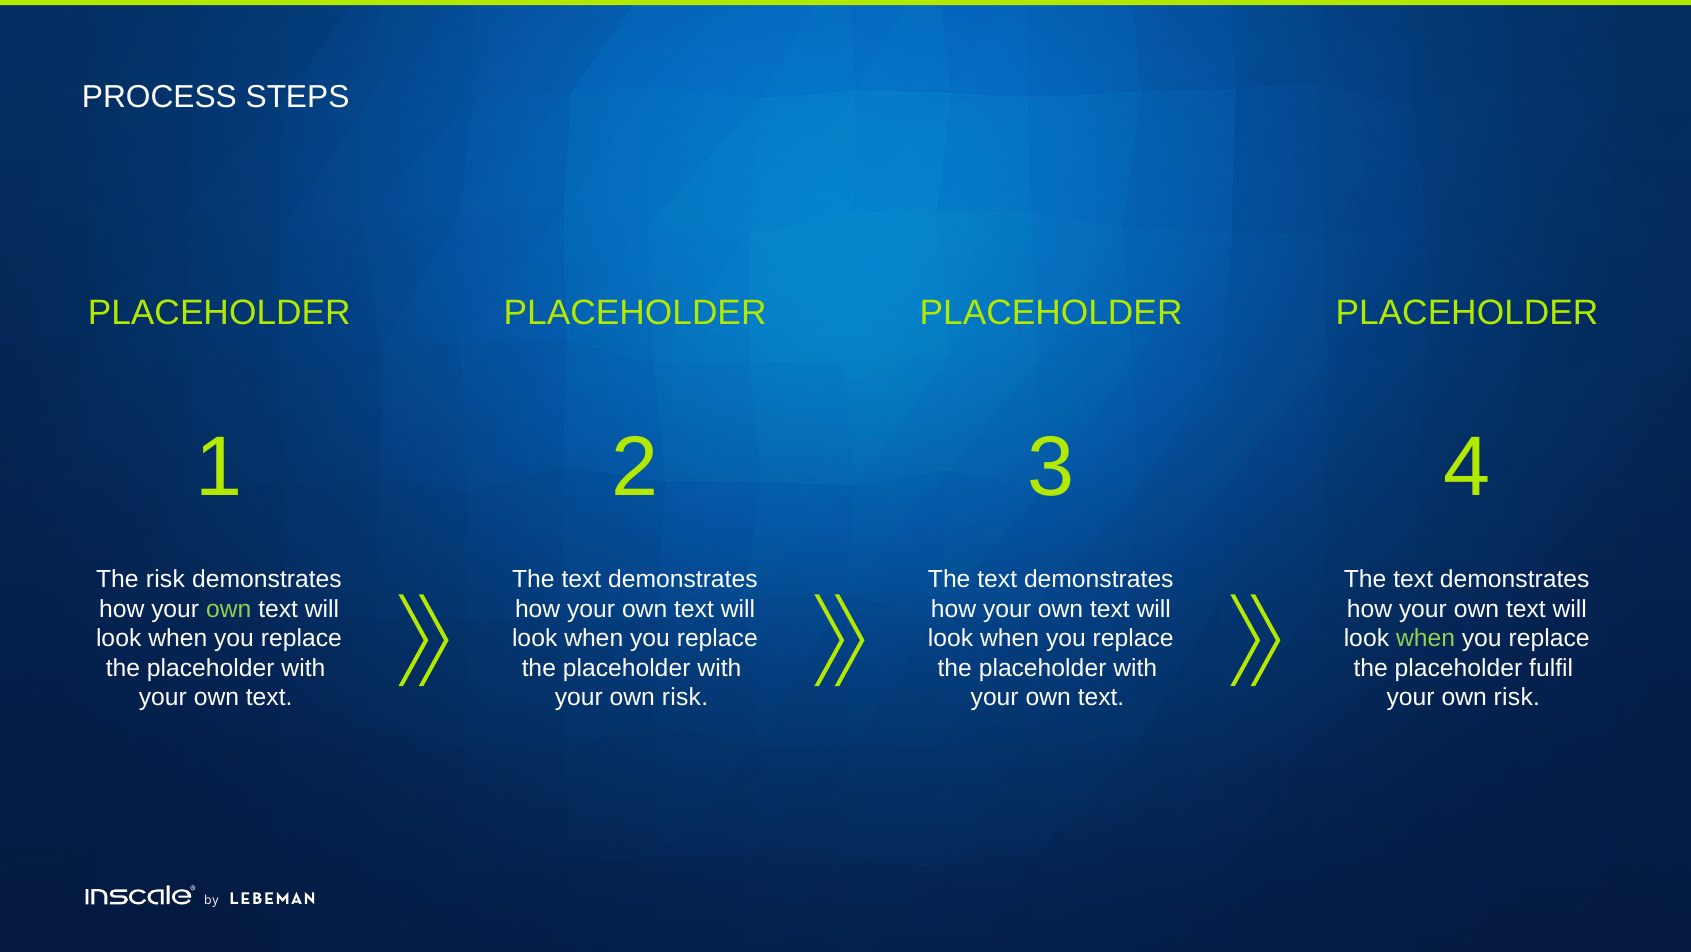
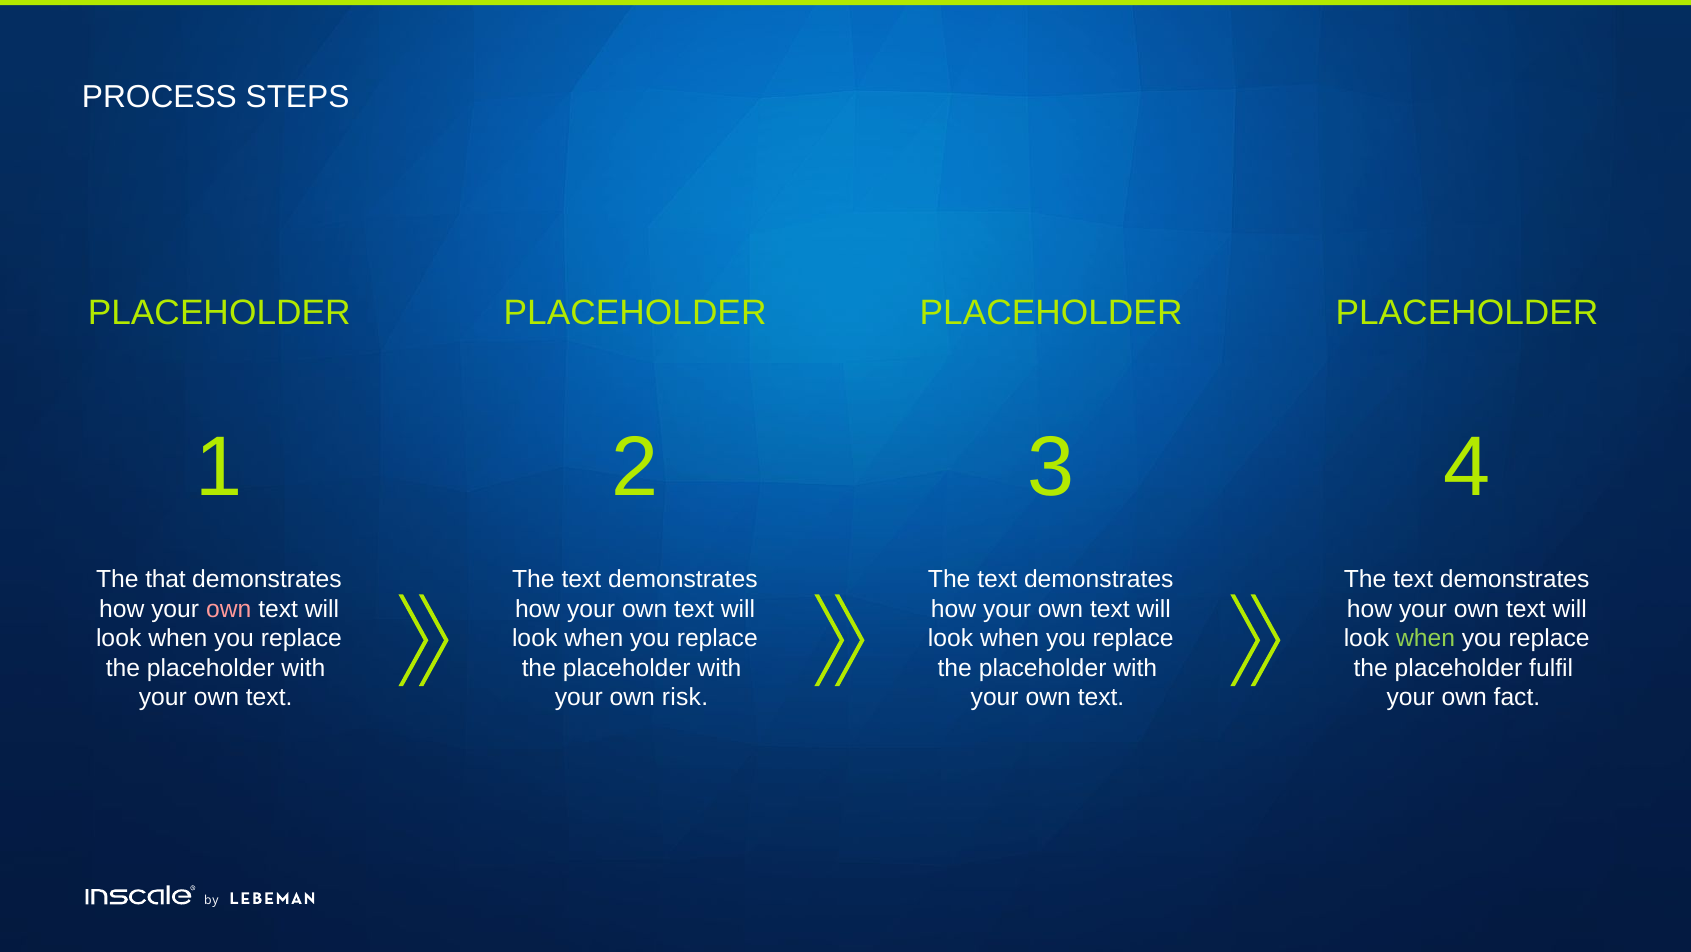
The risk: risk -> that (166, 579)
own colour: light green -> pink (229, 609)
risk: risk -> fact (1517, 697)
